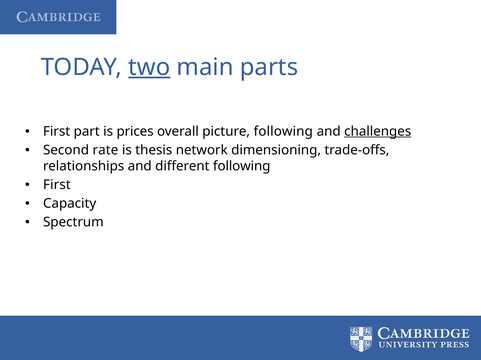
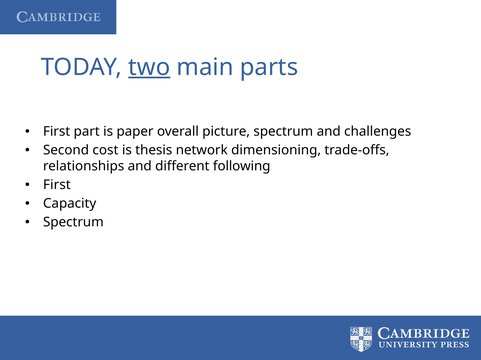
prices: prices -> paper (135, 132)
picture following: following -> spectrum (283, 132)
challenges underline: present -> none (378, 132)
rate: rate -> cost (105, 150)
